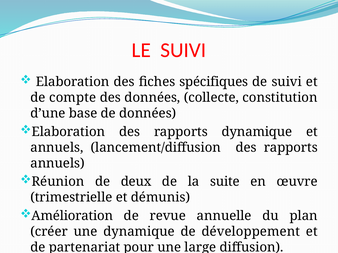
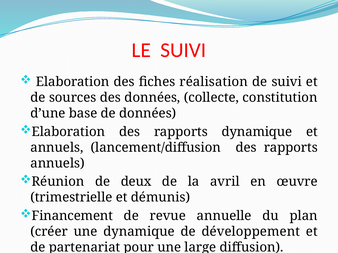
spécifiques: spécifiques -> réalisation (214, 82)
compte: compte -> sources (73, 98)
suite: suite -> avril (225, 182)
Amélioration: Amélioration -> Financement (72, 216)
